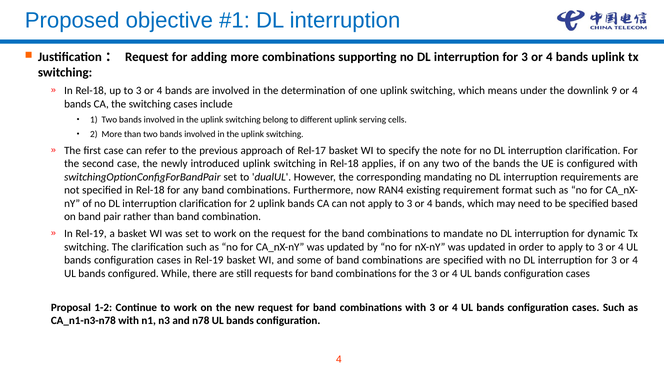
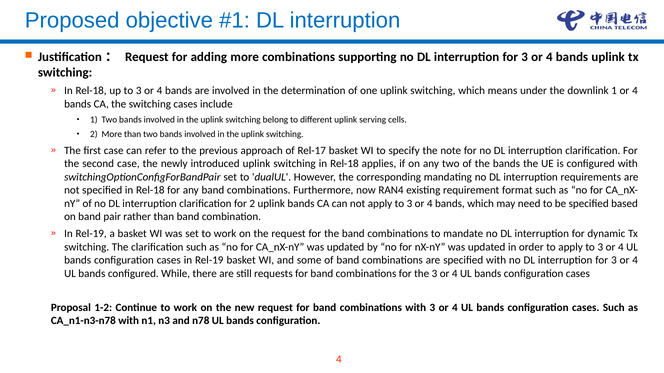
downlink 9: 9 -> 1 (614, 91)
